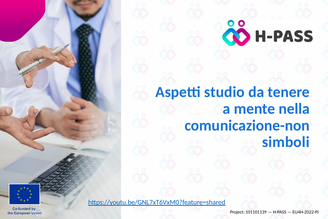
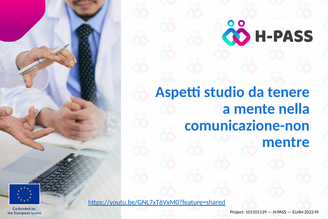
simboli: simboli -> mentre (286, 142)
